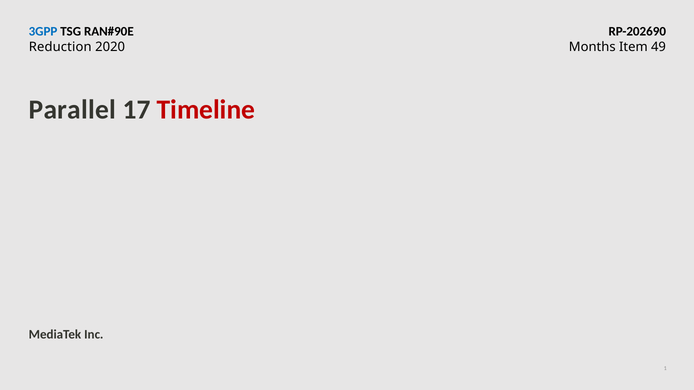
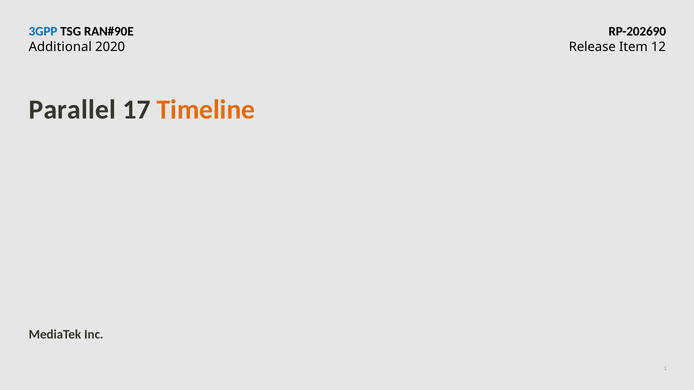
Reduction: Reduction -> Additional (60, 47)
Months: Months -> Release (592, 47)
49: 49 -> 12 (658, 47)
Timeline colour: red -> orange (206, 110)
